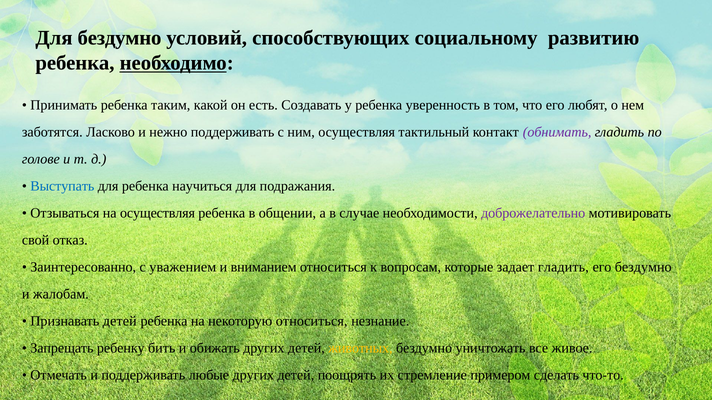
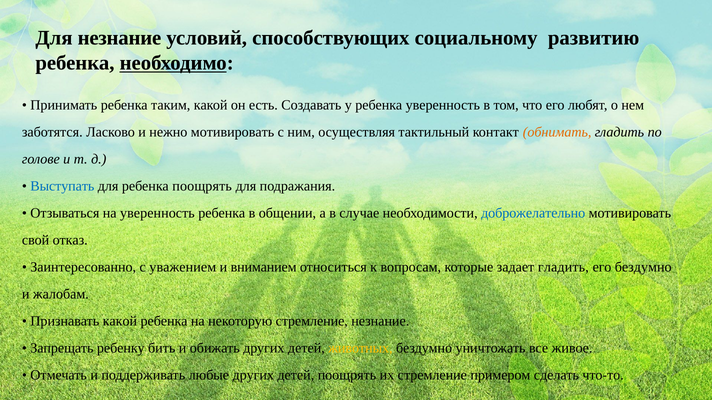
Для бездумно: бездумно -> незнание (119, 38)
нежно поддерживать: поддерживать -> мотивировать (233, 132)
обнимать colour: purple -> orange (557, 132)
ребенка научиться: научиться -> поощрять (202, 187)
на осуществляя: осуществляя -> уверенность (157, 214)
доброжелательно colour: purple -> blue (533, 214)
Признавать детей: детей -> какой (120, 322)
некоторую относиться: относиться -> стремление (312, 322)
